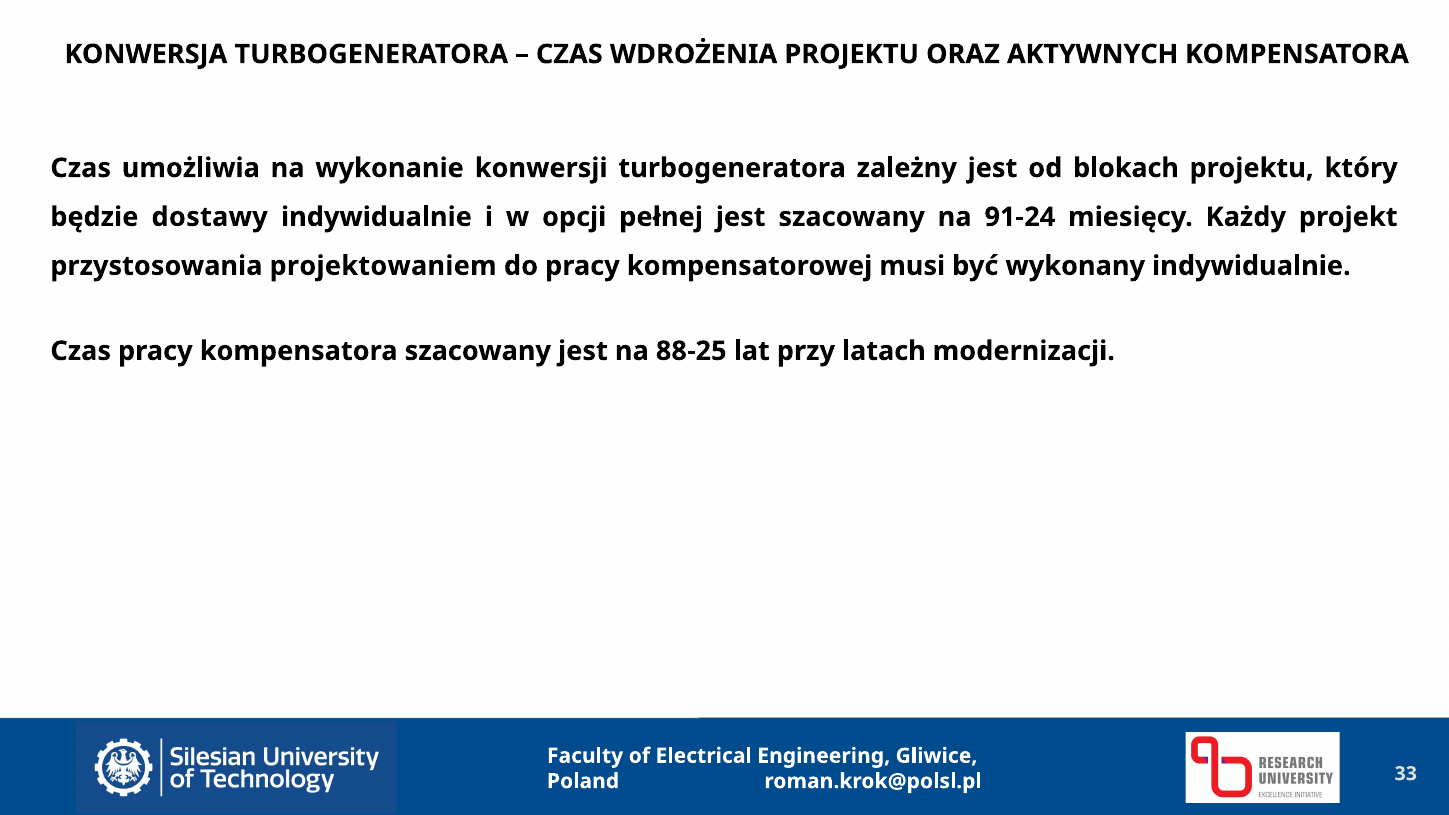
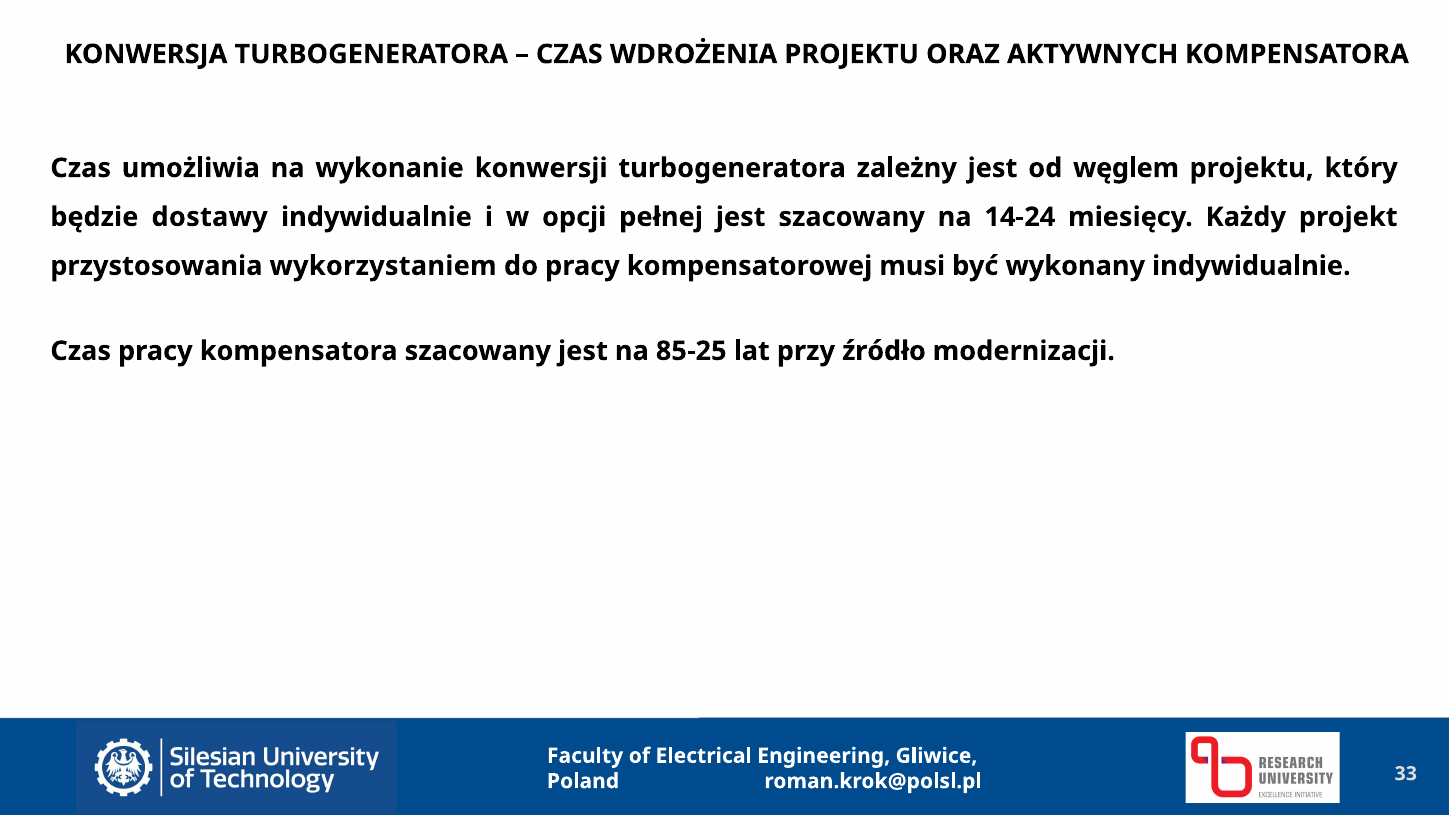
blokach: blokach -> węglem (1126, 168)
91-24: 91-24 -> 14-24 (1020, 217)
projektowaniem: projektowaniem -> wykorzystaniem (383, 266)
88-25: 88-25 -> 85-25 (691, 351)
latach: latach -> źródło (884, 351)
